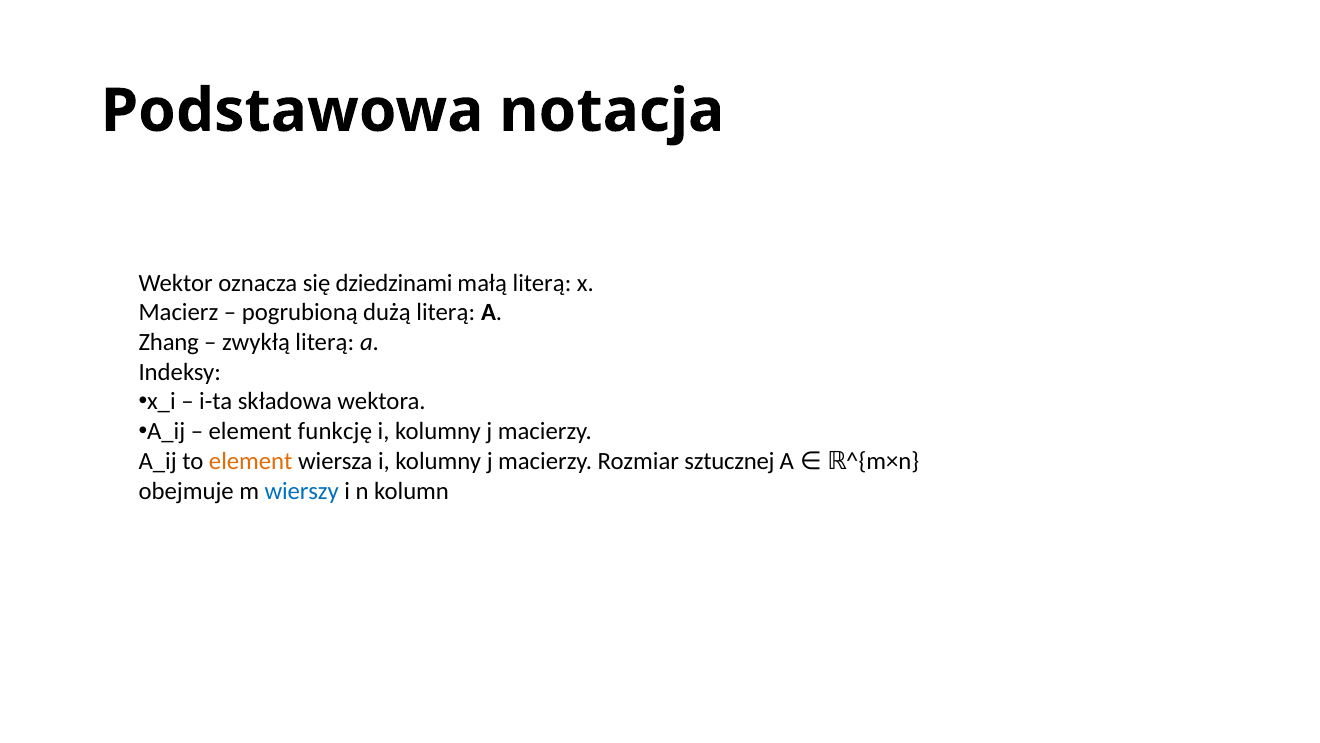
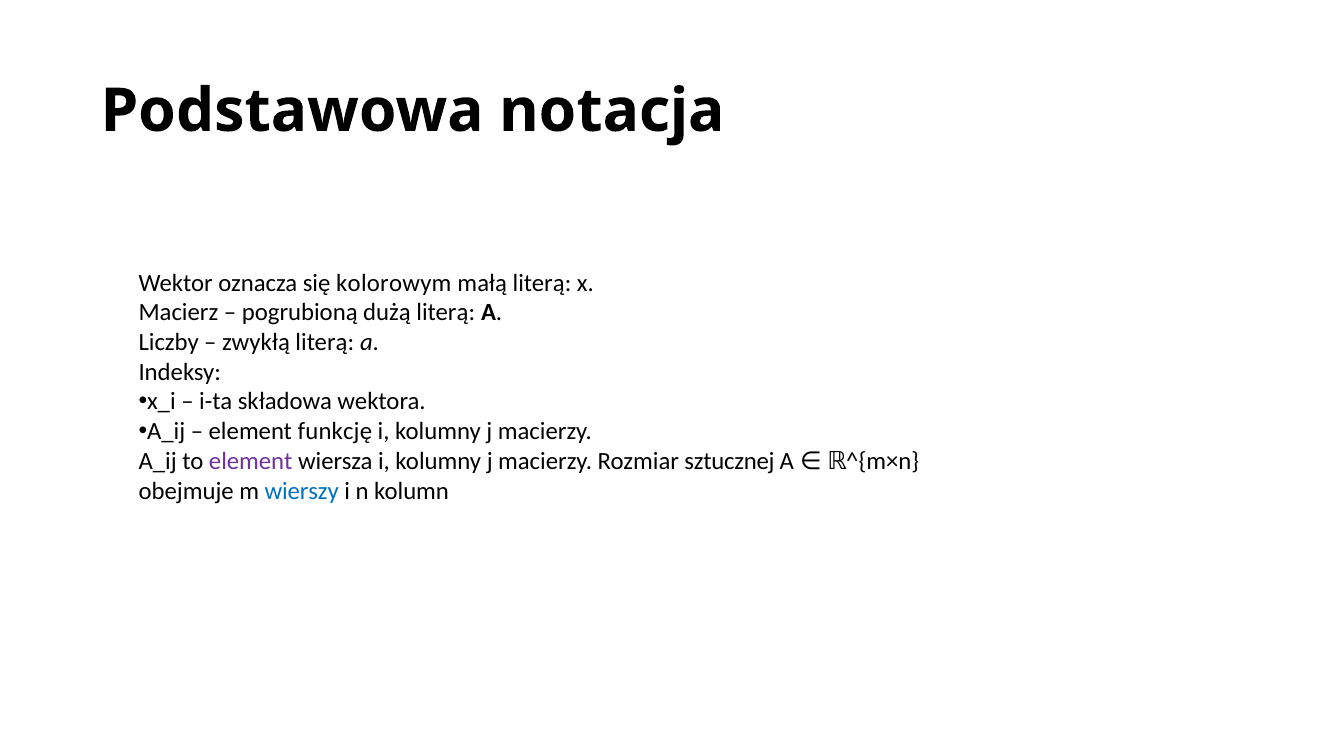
dziedzinami: dziedzinami -> kolorowym (394, 283)
Zhang: Zhang -> Liczby (169, 342)
element colour: orange -> purple (251, 461)
